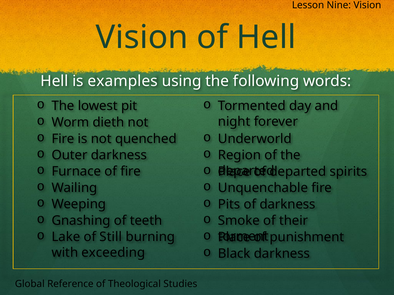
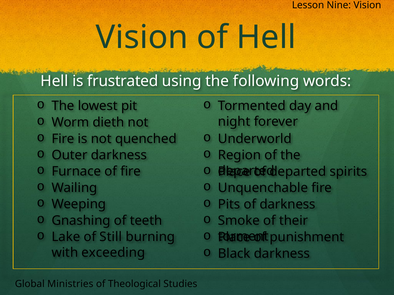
examples: examples -> frustrated (123, 81)
Reference: Reference -> Ministries (70, 284)
